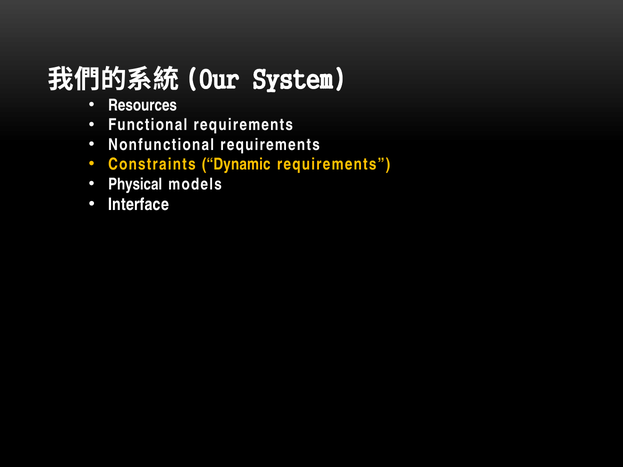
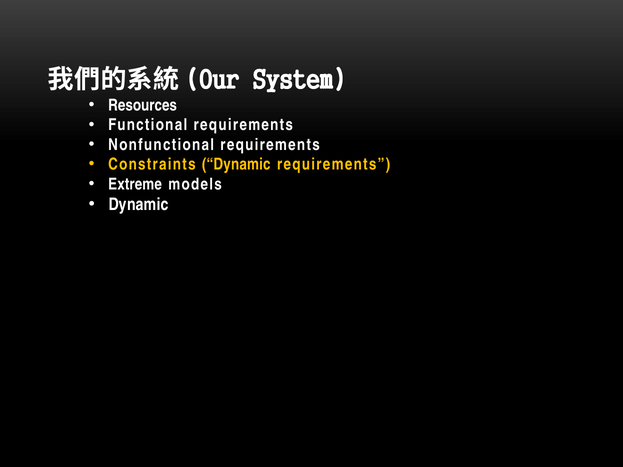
Physical: Physical -> Extreme (135, 184)
Interface: Interface -> Dynamic (139, 205)
